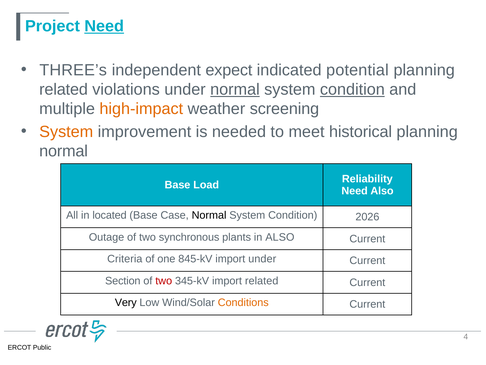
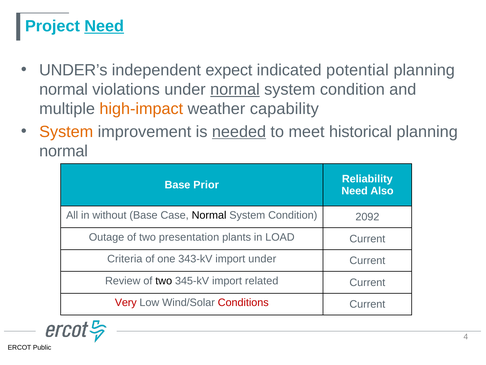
THREE’s: THREE’s -> UNDER’s (73, 70)
related: related -> normal (64, 89)
condition underline: present -> none (352, 89)
screening: screening -> capability (284, 109)
needed underline: none -> present (239, 131)
Load: Load -> Prior (206, 185)
located: located -> without (109, 215)
2026: 2026 -> 2092 (367, 217)
synchronous: synchronous -> presentation (189, 237)
in ALSO: ALSO -> LOAD (280, 237)
845-kV: 845-kV -> 343-kV (195, 259)
Section: Section -> Review (123, 280)
two colour: red -> black (164, 280)
Very colour: black -> red (126, 302)
Conditions colour: orange -> red (243, 302)
